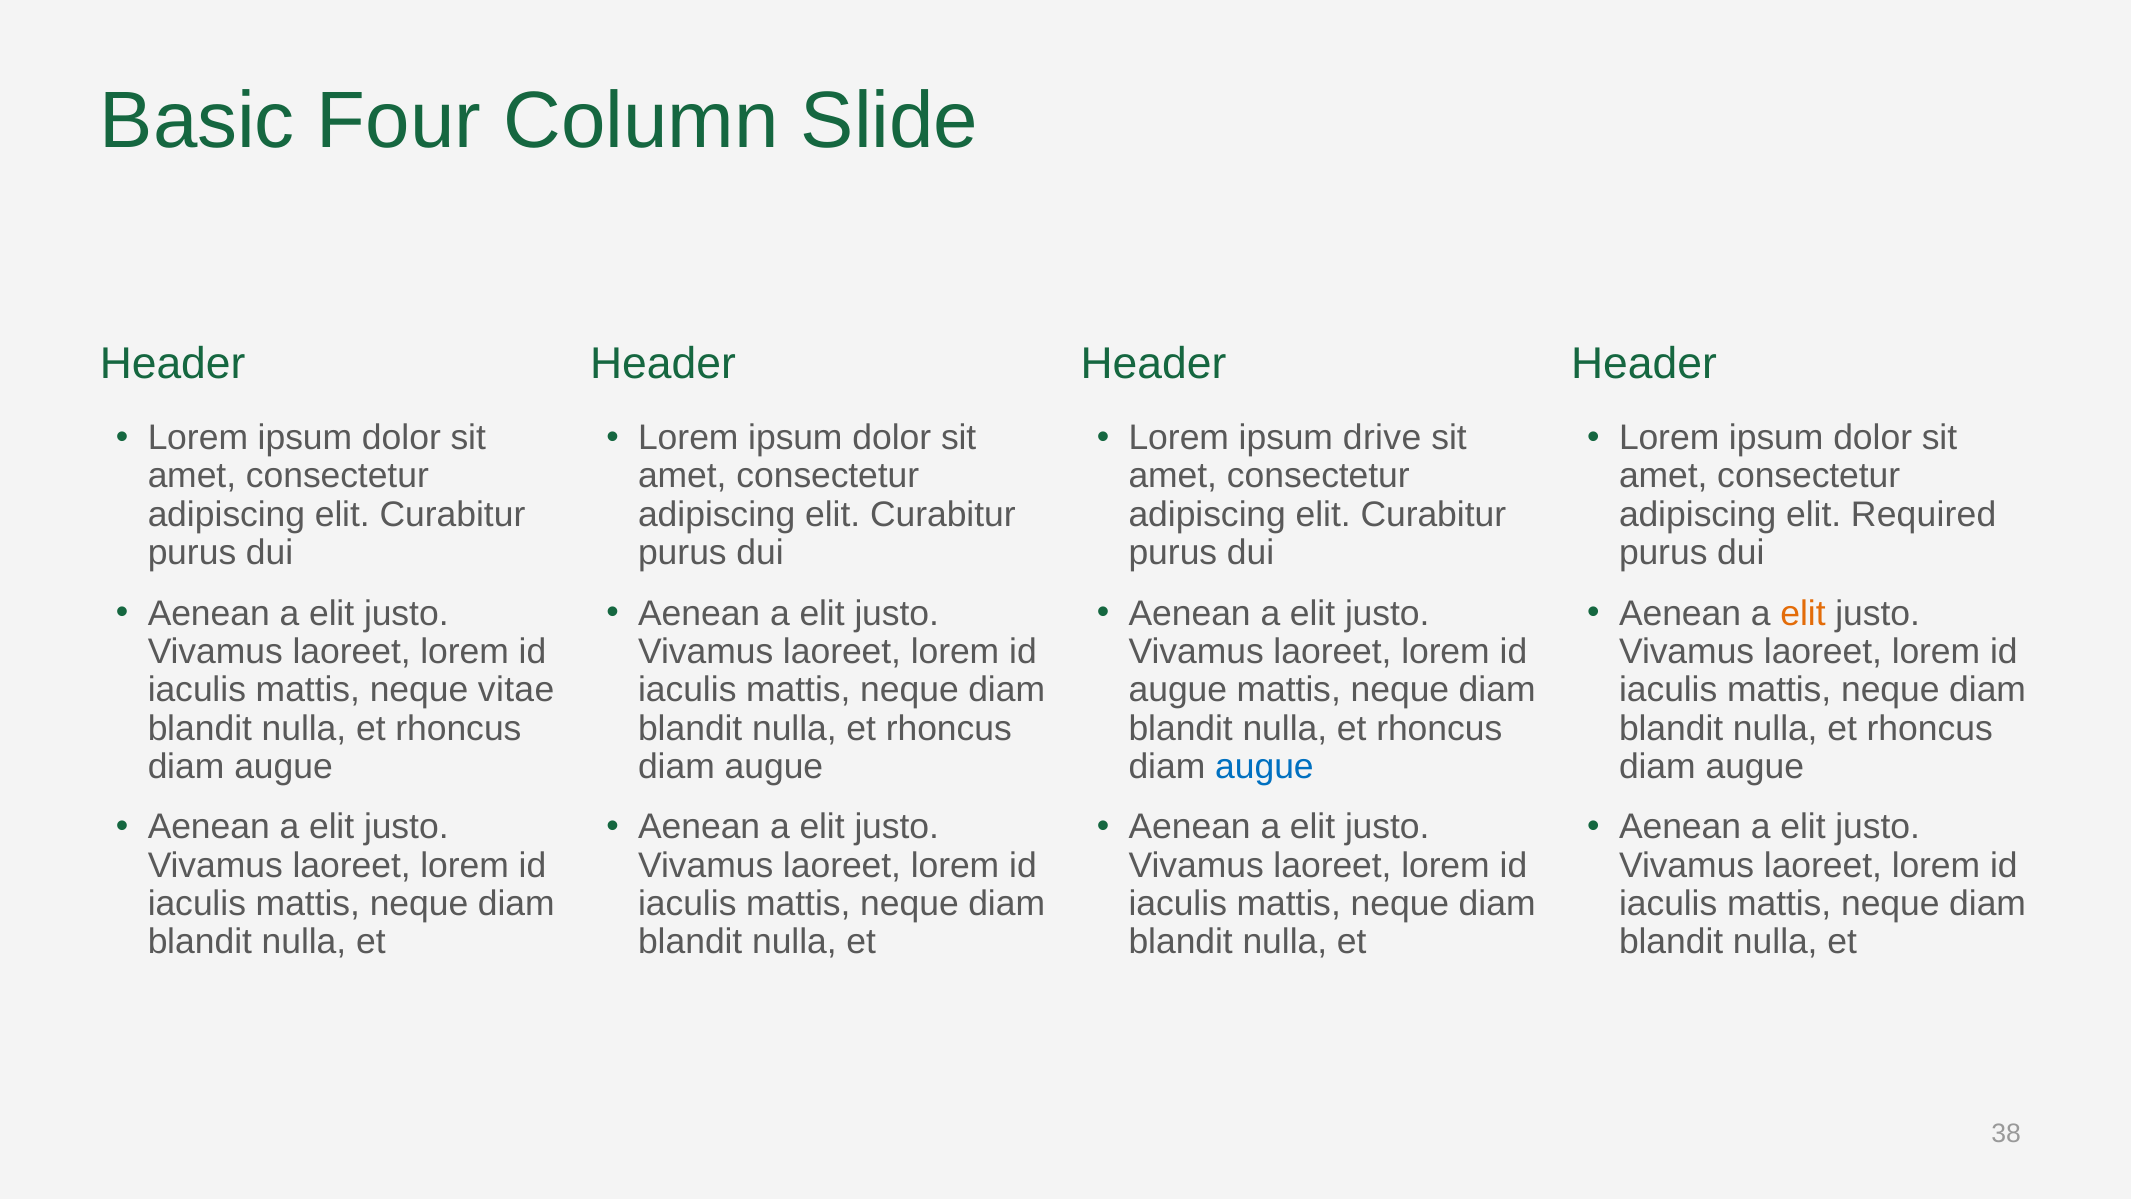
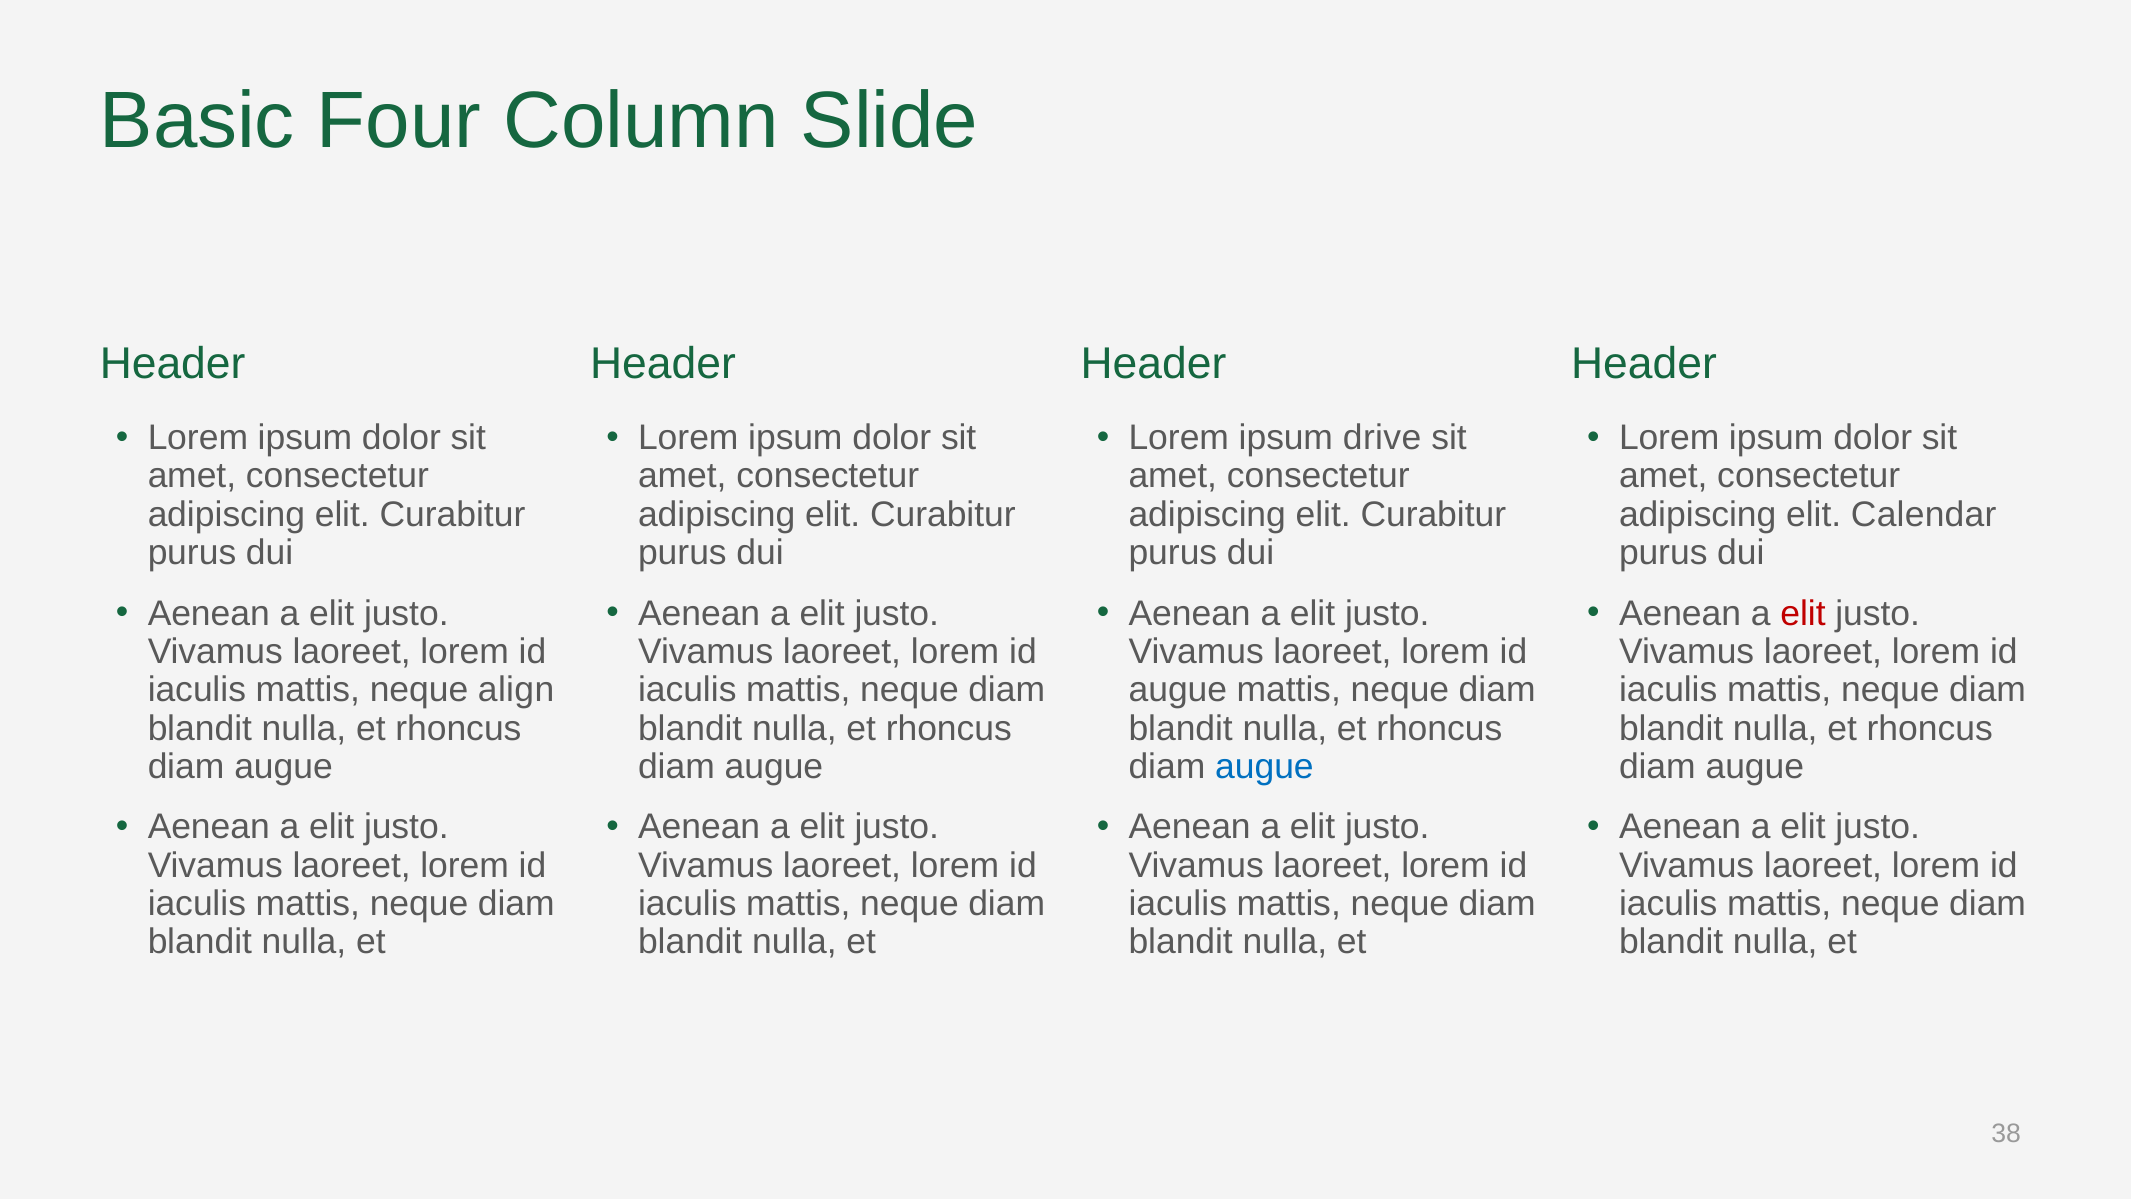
Required: Required -> Calendar (1924, 514)
elit colour: orange -> red (1803, 613)
vitae: vitae -> align (516, 690)
